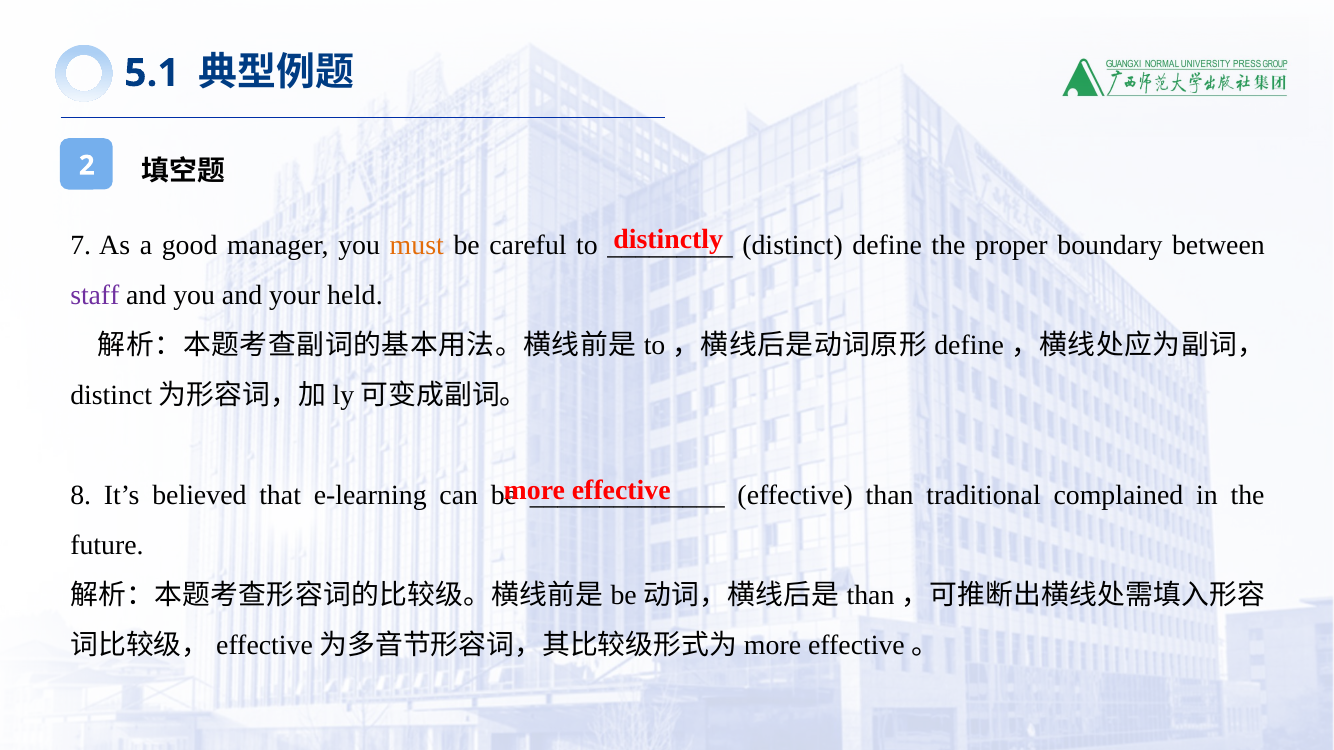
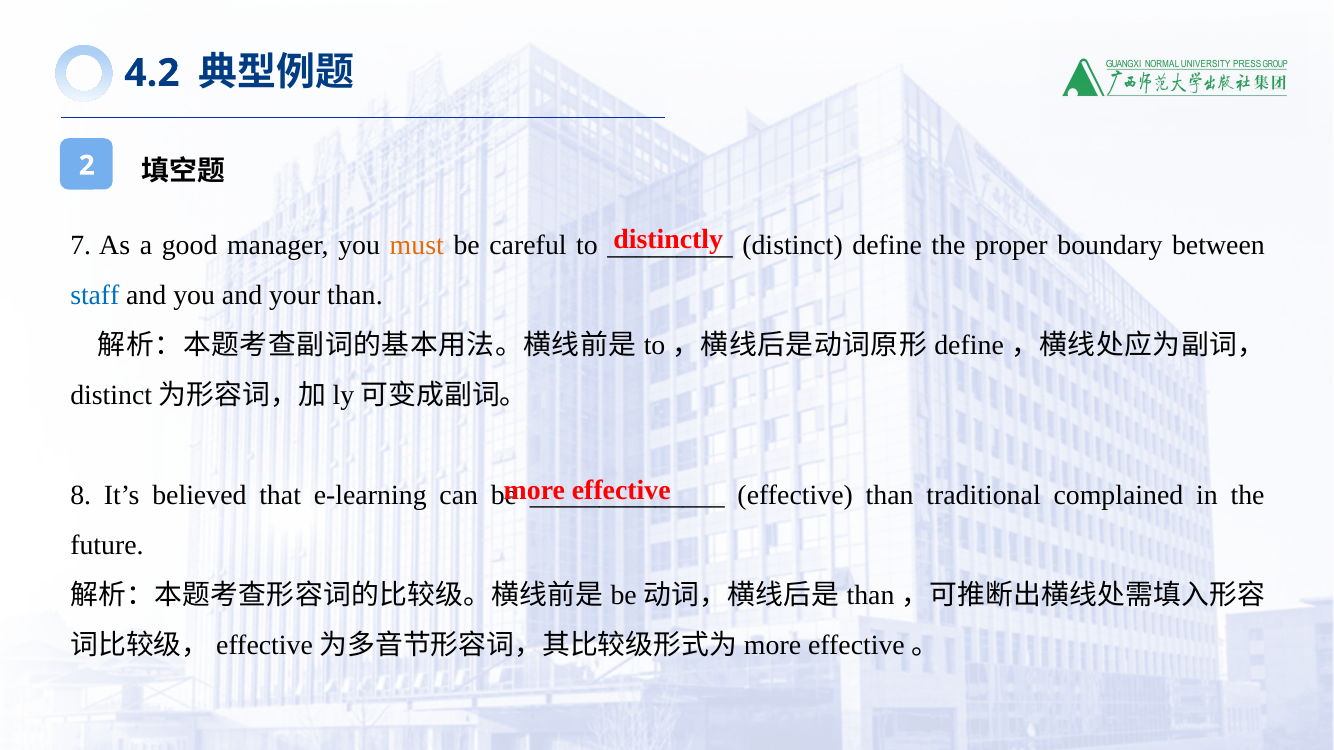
5.1: 5.1 -> 4.2 (152, 73)
staff colour: purple -> blue (95, 295)
your held: held -> than (355, 295)
